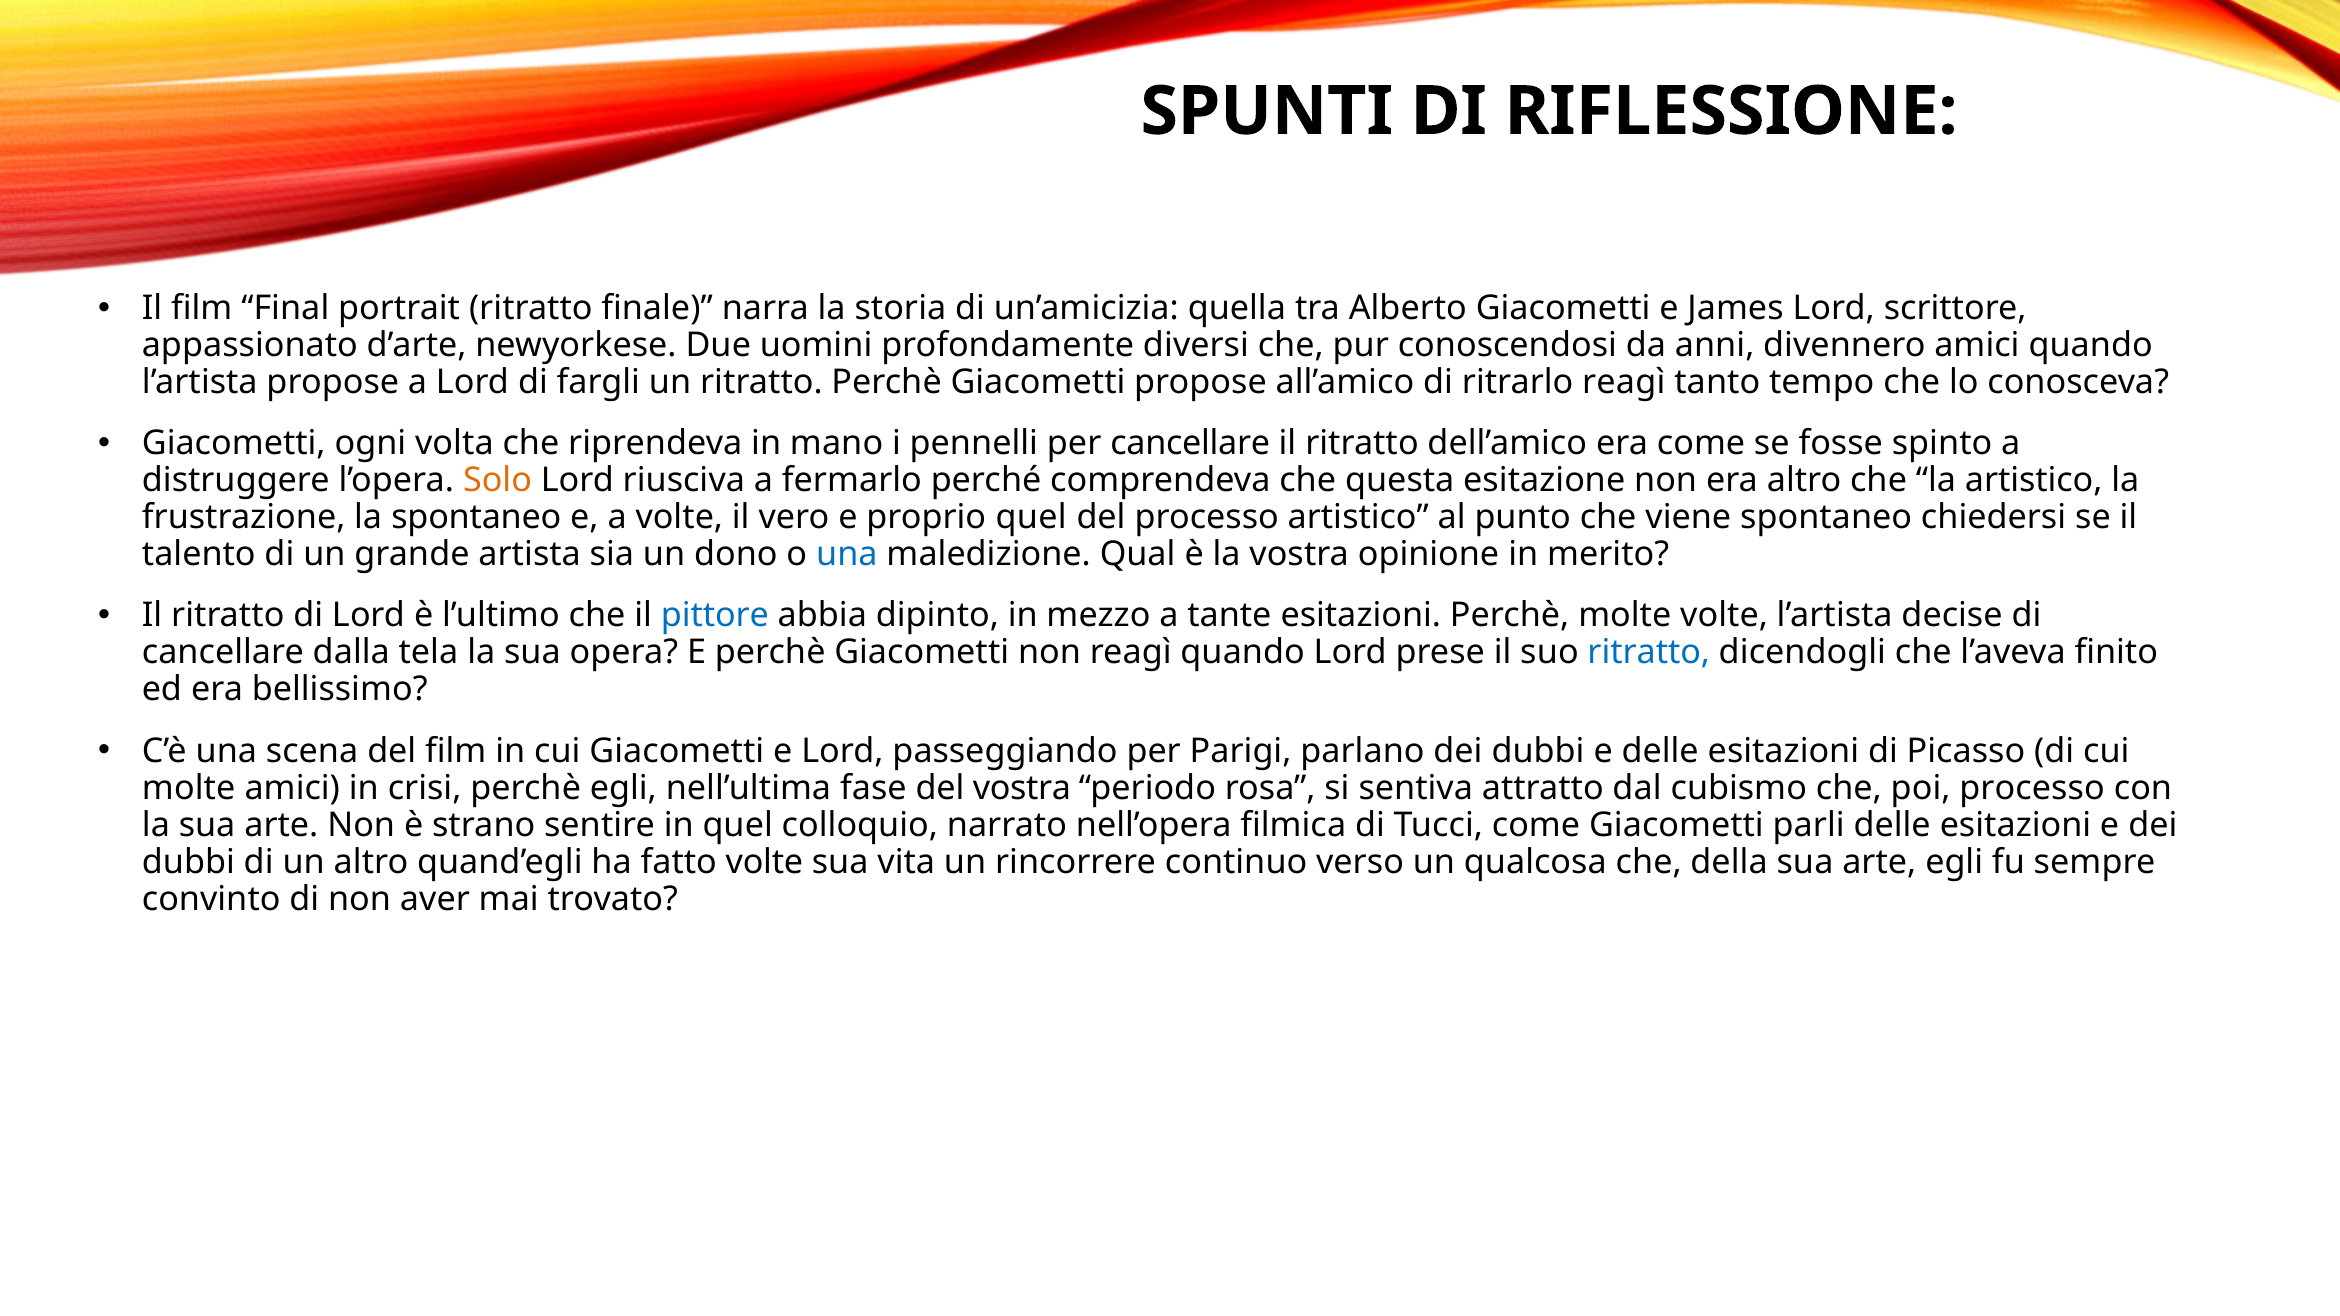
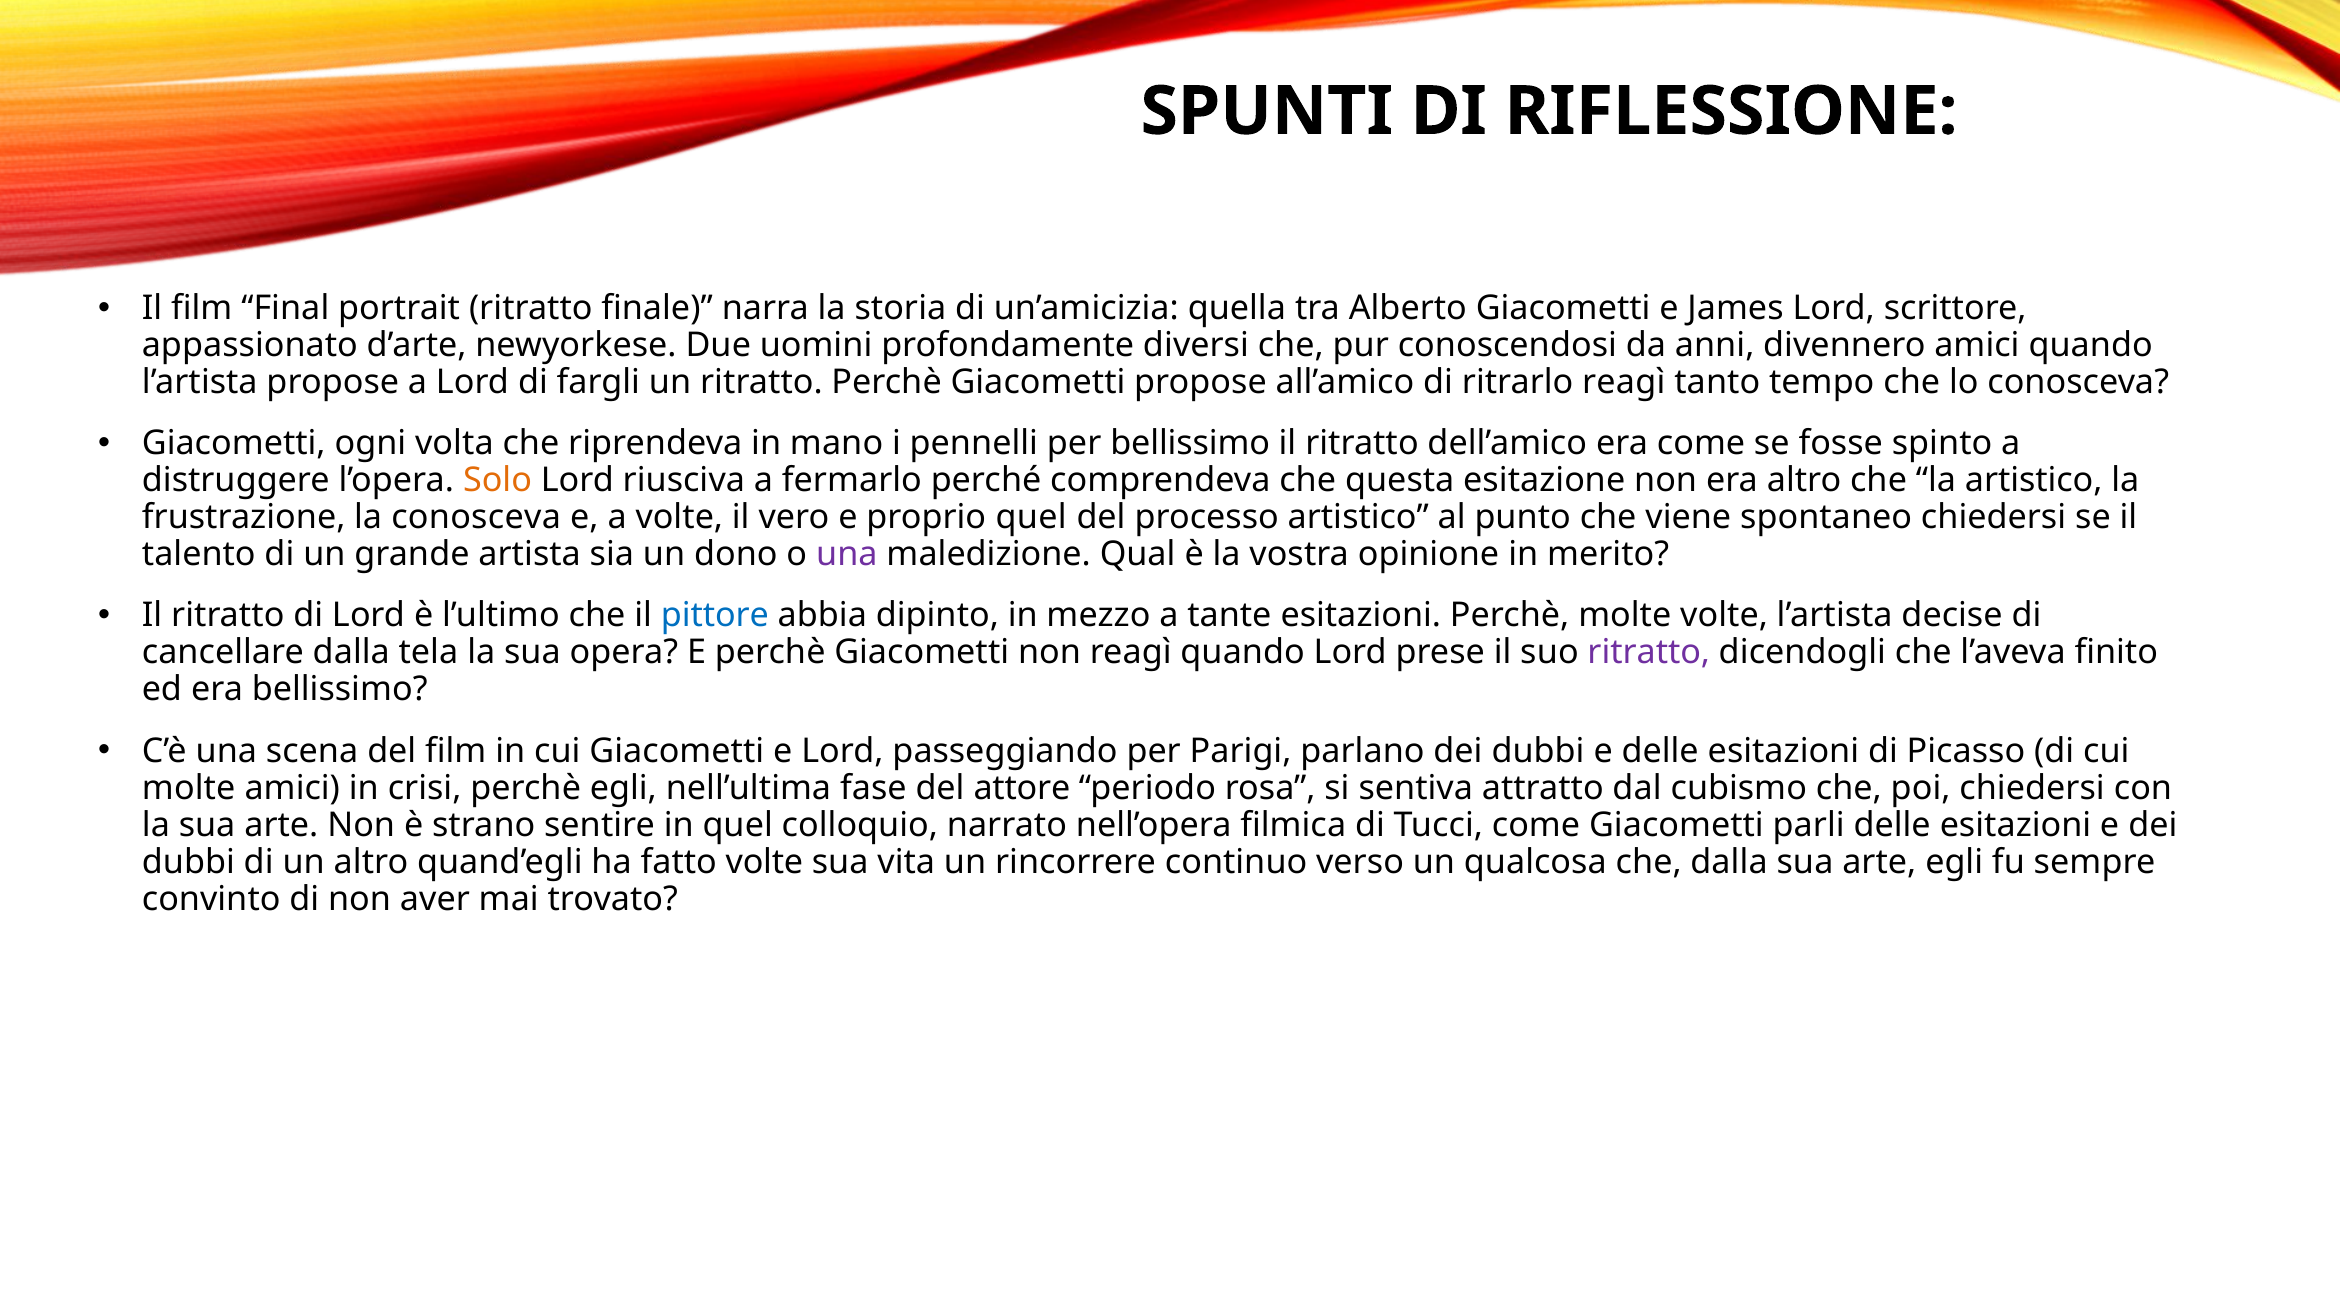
per cancellare: cancellare -> bellissimo (1190, 444)
la spontaneo: spontaneo -> conosceva (476, 517)
una colour: blue -> purple (847, 554)
ritratto colour: blue -> purple (1649, 653)
del vostra: vostra -> attore (1022, 788)
poi processo: processo -> chiedersi (2032, 788)
che della: della -> dalla (1729, 862)
